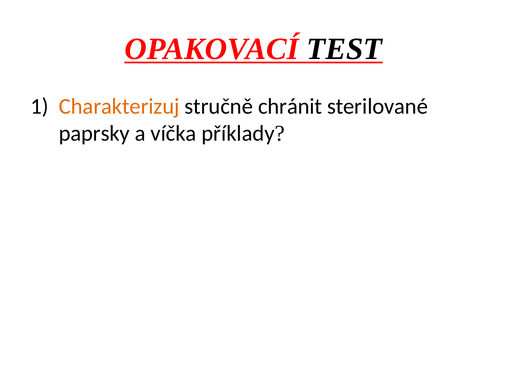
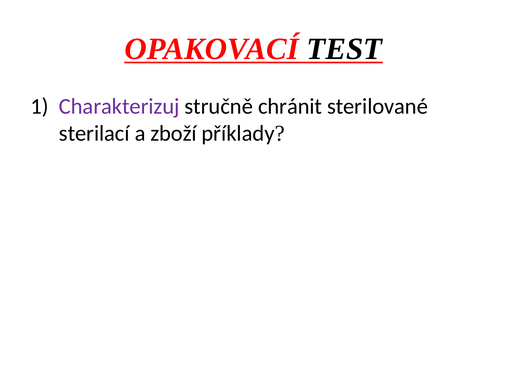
Charakterizuj colour: orange -> purple (119, 106)
paprsky: paprsky -> sterilací (94, 133)
víčka: víčka -> zboží (174, 133)
